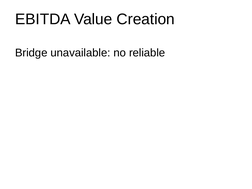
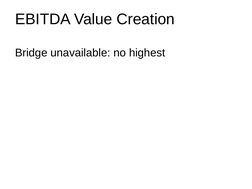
reliable: reliable -> highest (147, 53)
